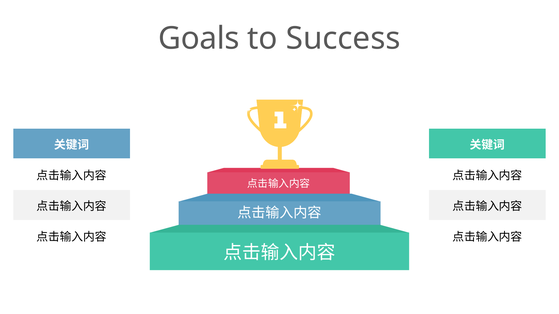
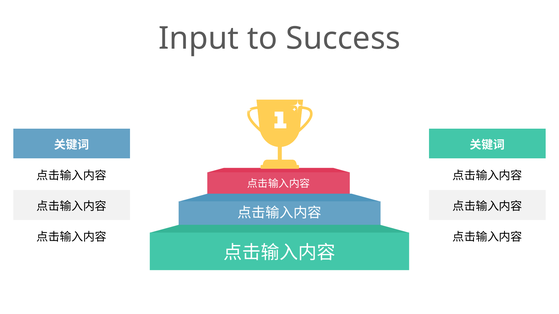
Goals: Goals -> Input (199, 39)
